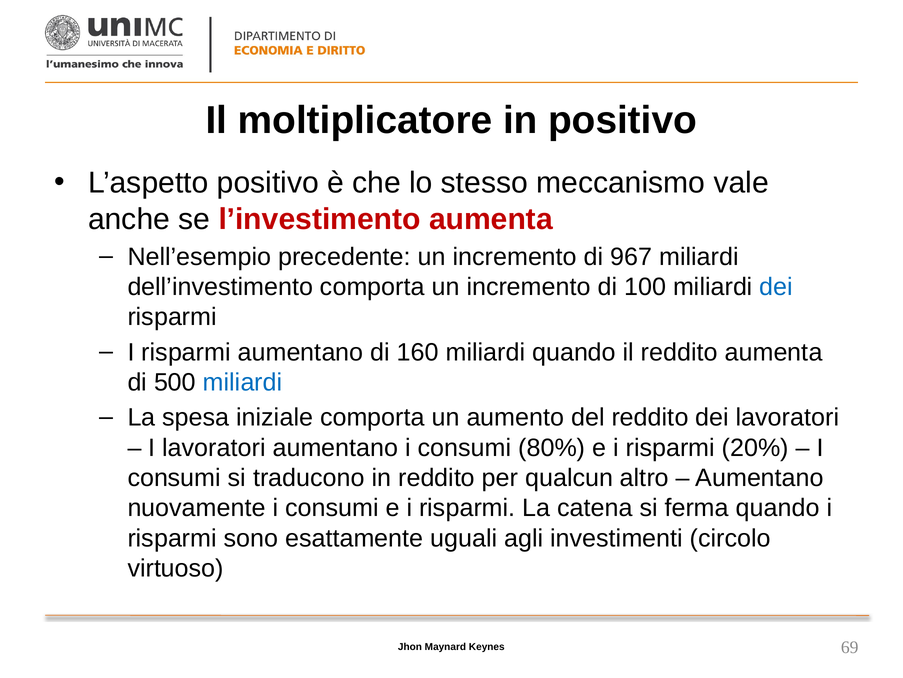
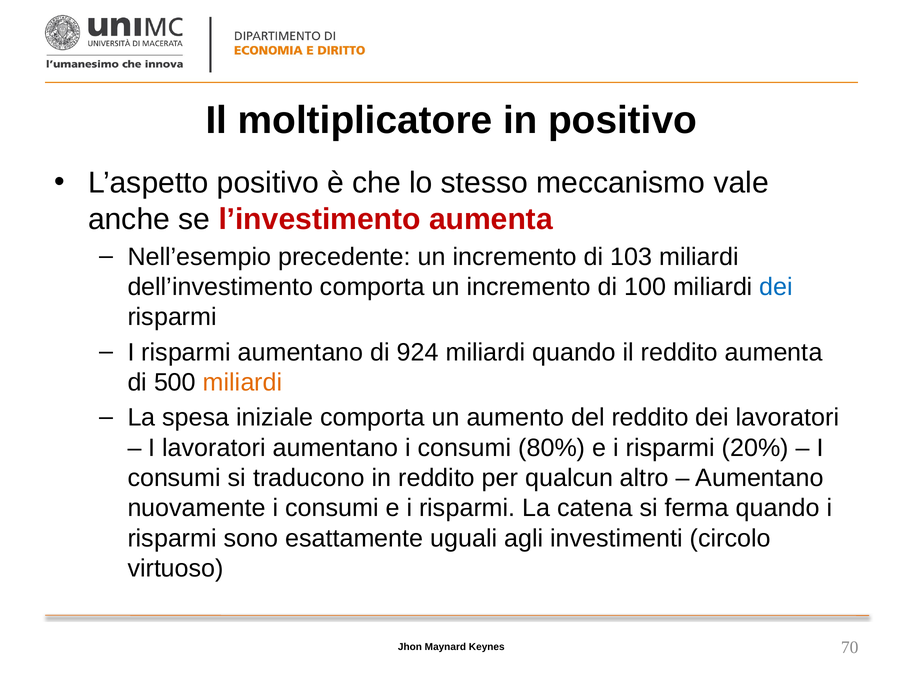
967: 967 -> 103 (631, 257)
160: 160 -> 924 (418, 352)
miliardi colour: blue -> orange (243, 382)
69: 69 -> 70 (850, 647)
